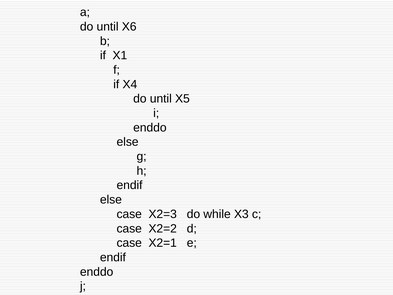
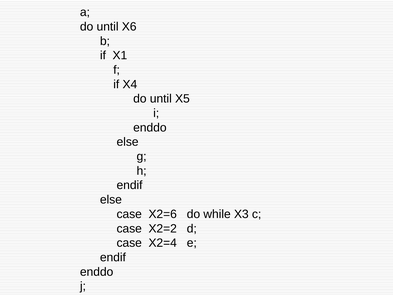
X2=3: X2=3 -> X2=6 (163, 214)
X2=1: X2=1 -> X2=4 (163, 243)
